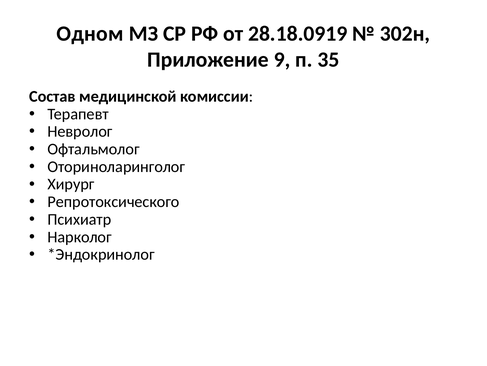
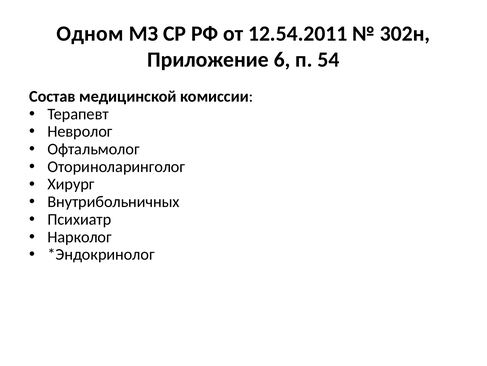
28.18.0919: 28.18.0919 -> 12.54.2011 (298, 34)
9: 9 -> 6 (282, 60)
35: 35 -> 54 (328, 60)
Репротоксического: Репротоксического -> Внутрибольничных (113, 201)
